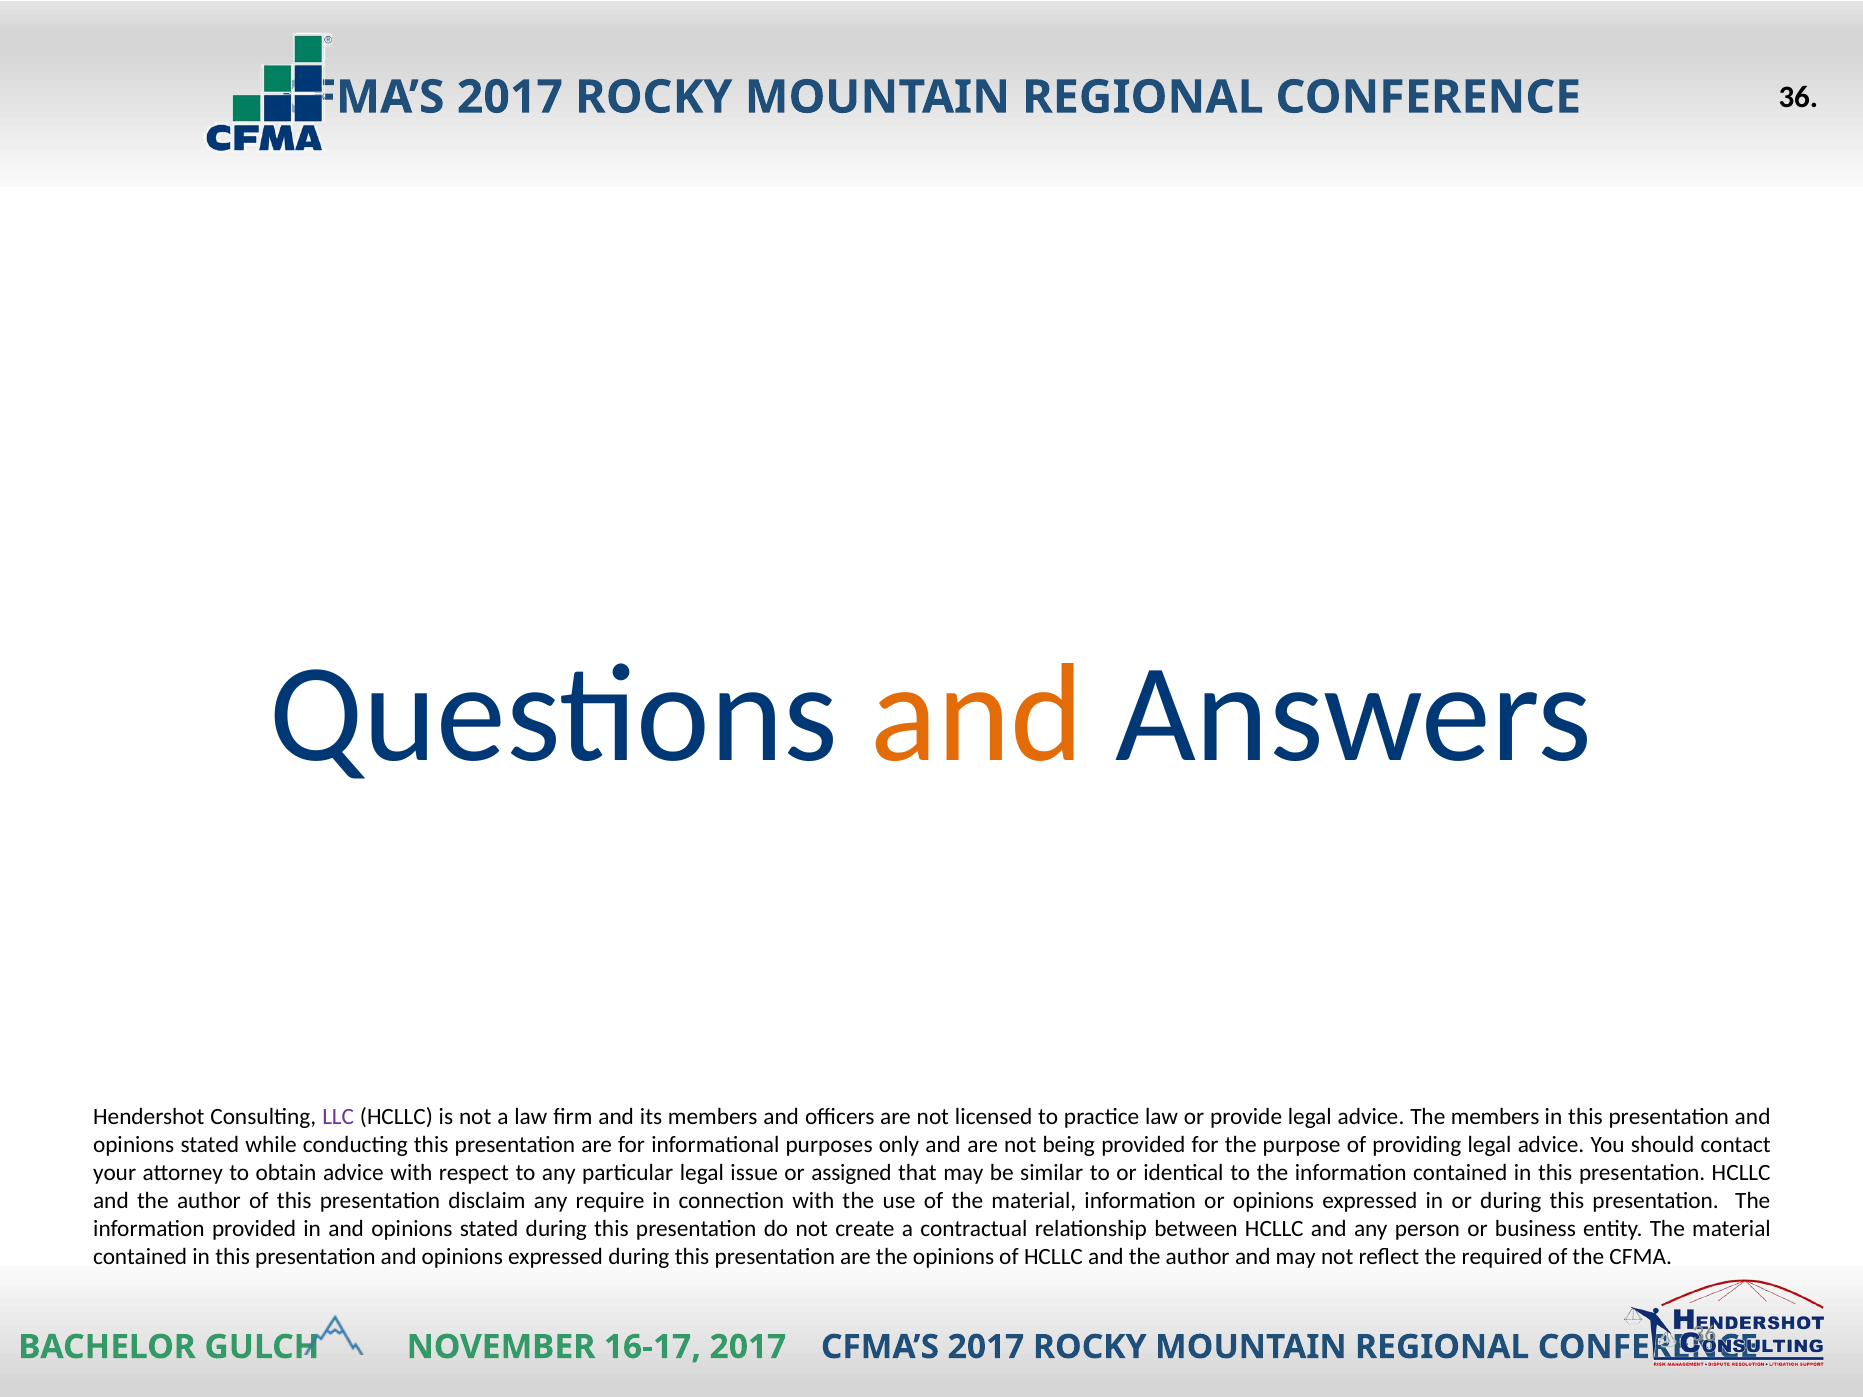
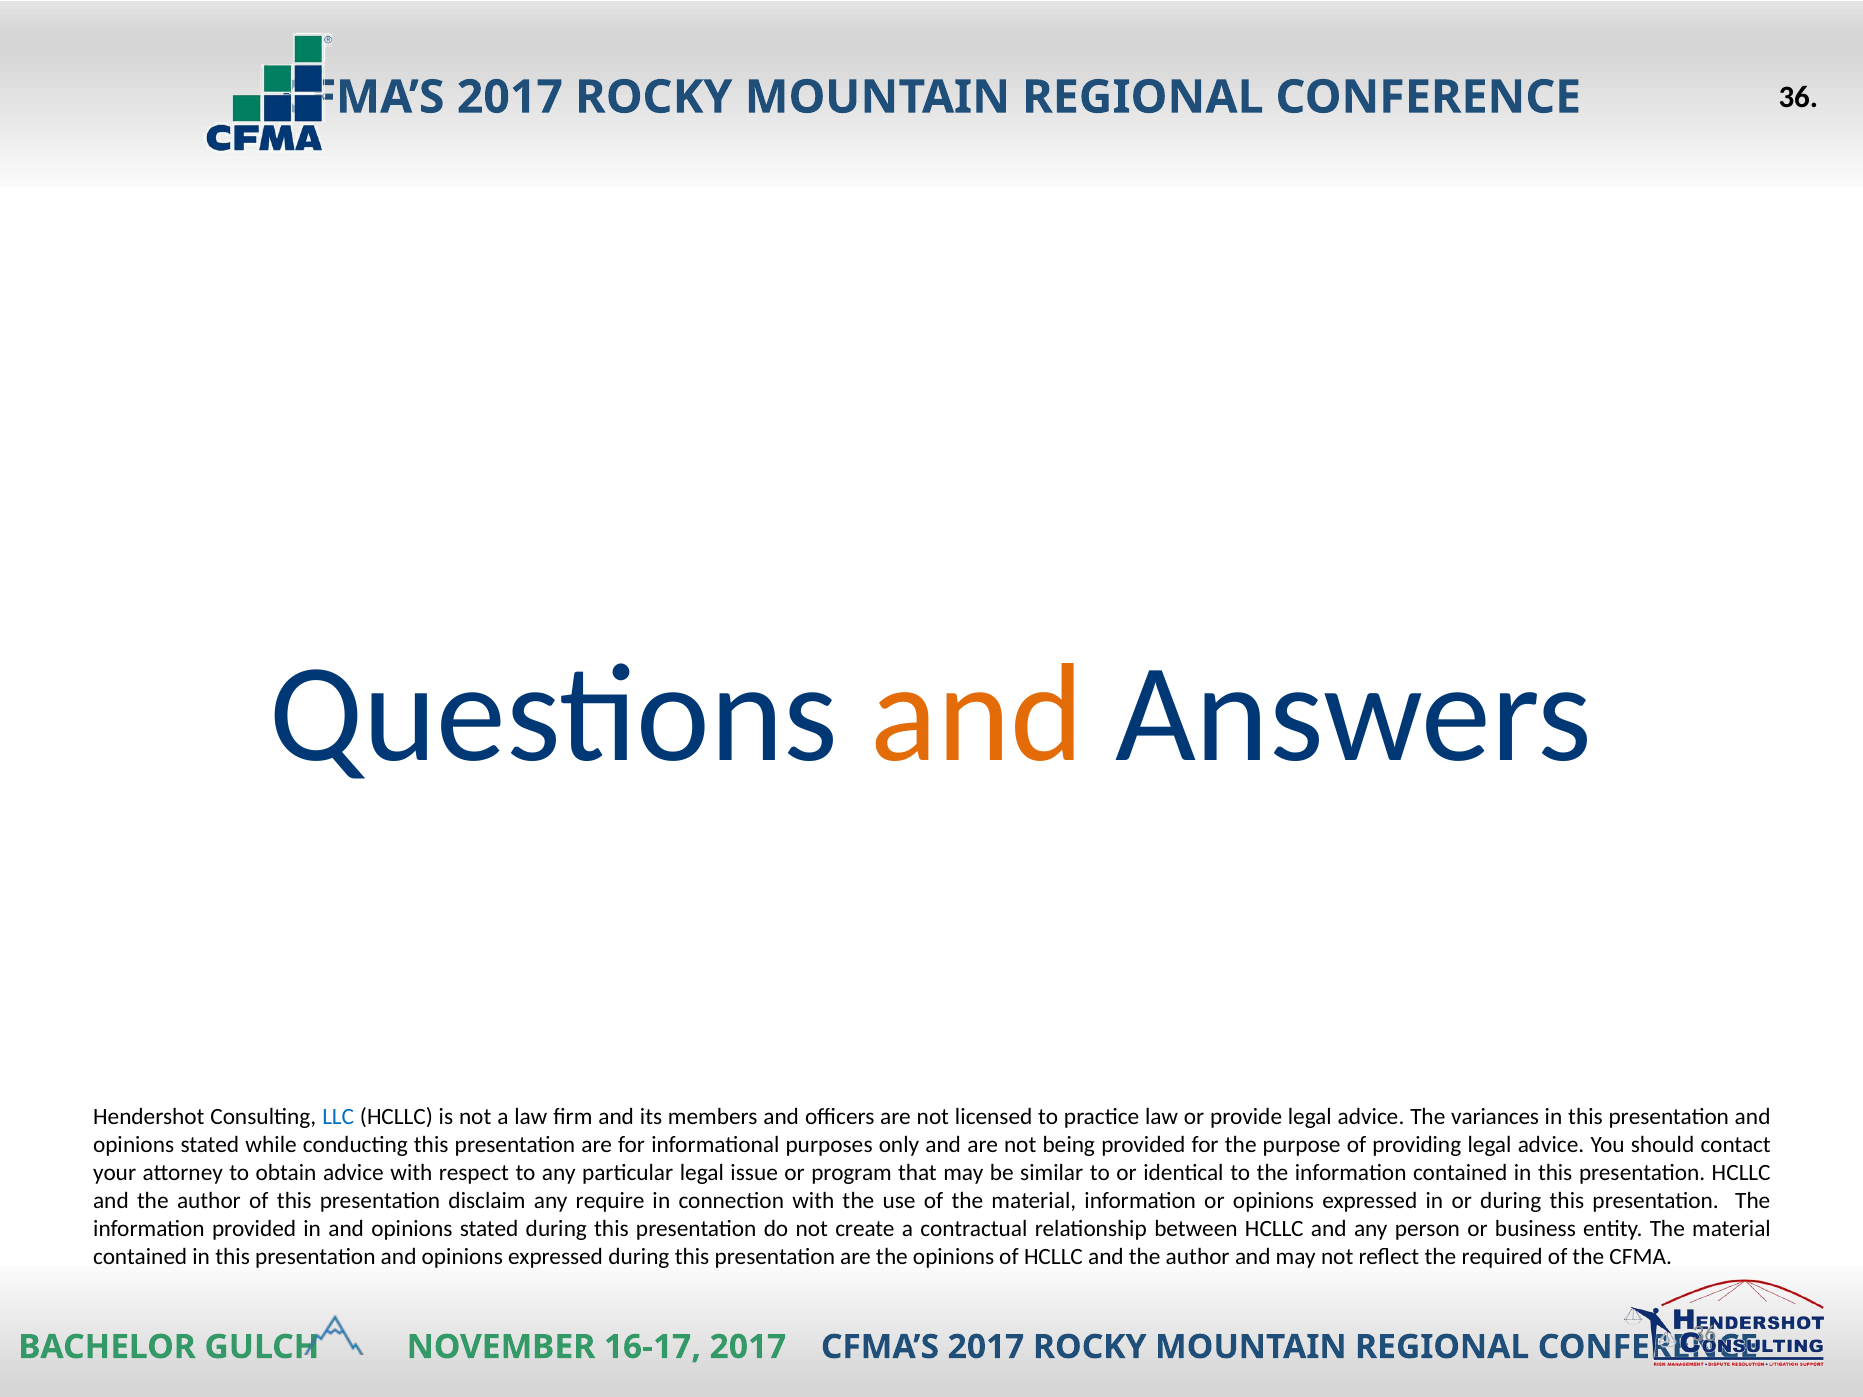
LLC colour: purple -> blue (338, 1117)
The members: members -> variances (1495, 1117)
assigned: assigned -> program (852, 1173)
